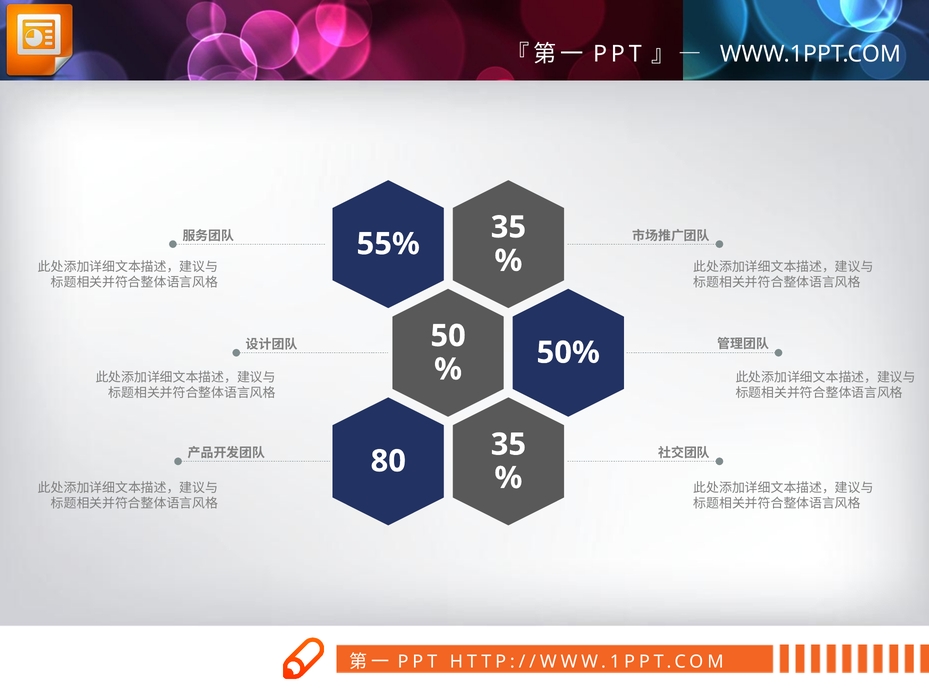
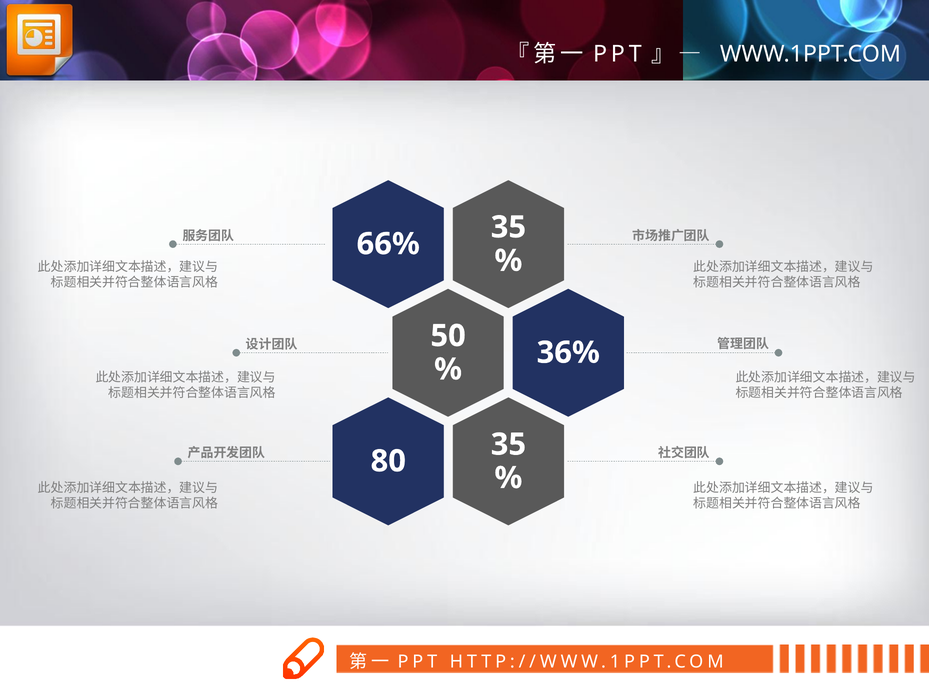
55%: 55% -> 66% (388, 244)
50%: 50% -> 36% (568, 352)
